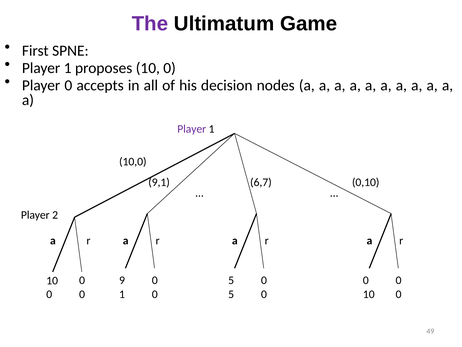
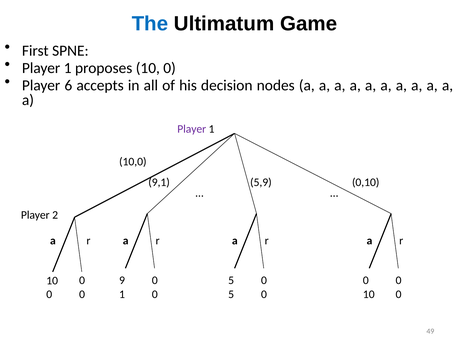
The colour: purple -> blue (150, 24)
Player 0: 0 -> 6 (68, 85)
6,7: 6,7 -> 5,9 (261, 182)
